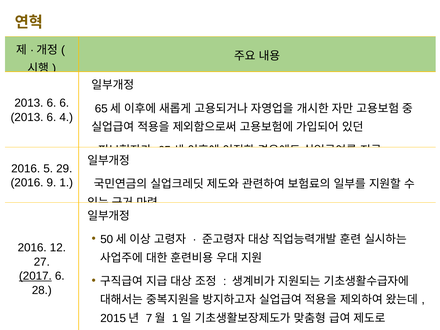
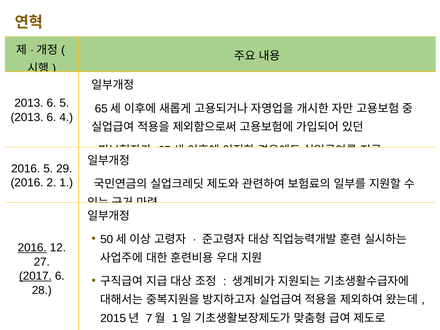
6 6: 6 -> 5 (64, 103)
9: 9 -> 2 (51, 183)
2016 underline: none -> present (32, 248)
